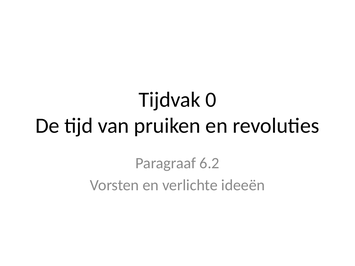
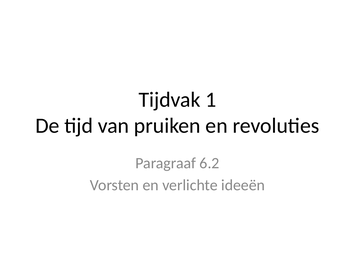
0: 0 -> 1 (211, 100)
